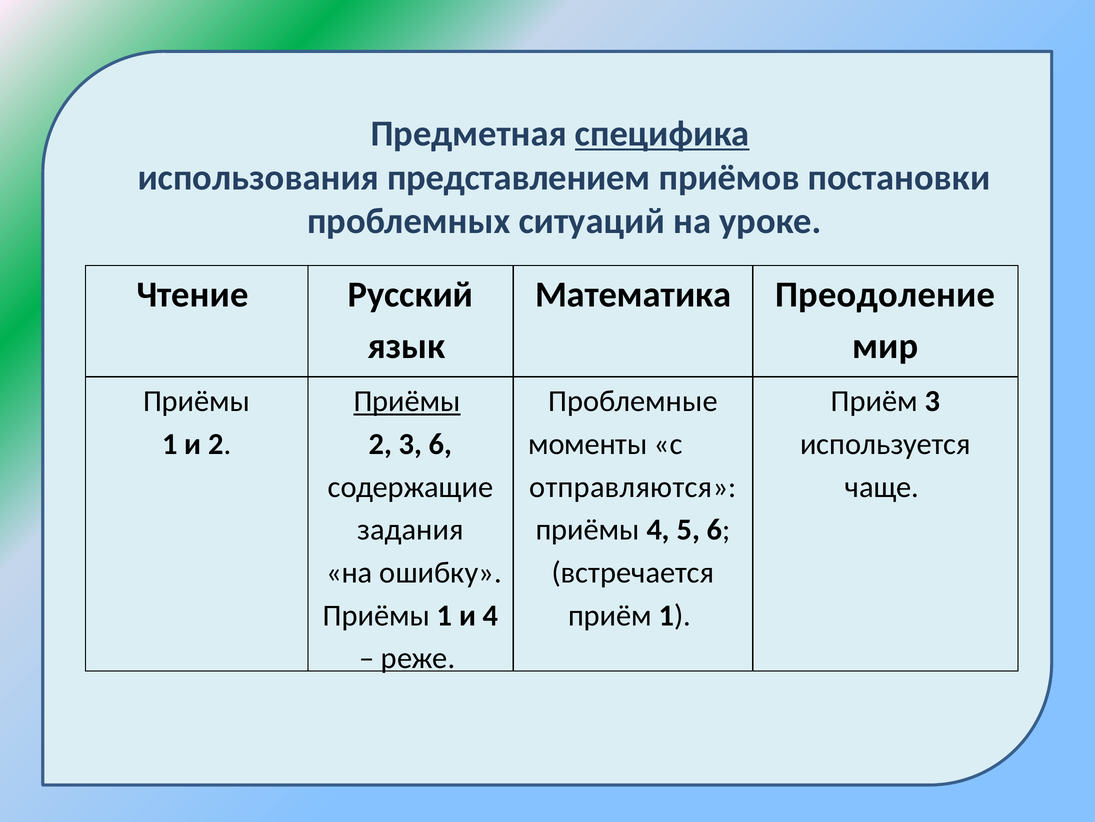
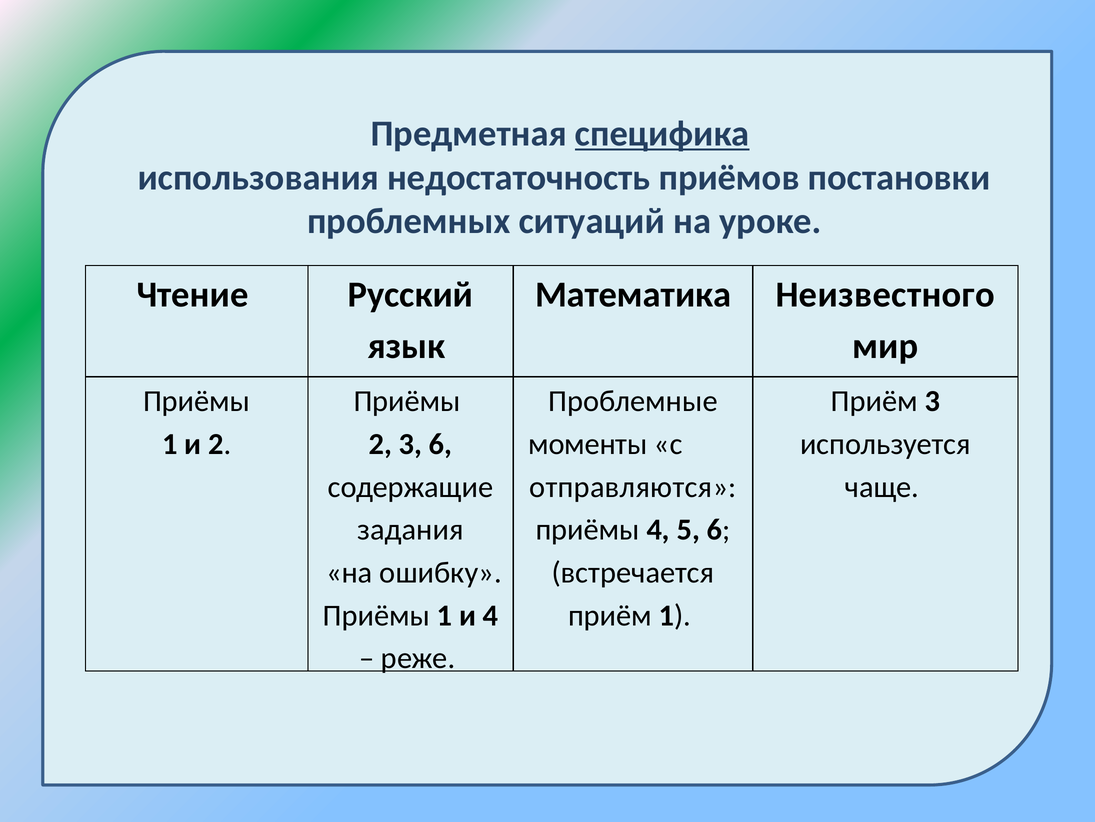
представлением: представлением -> недостаточность (519, 177)
Преодоление: Преодоление -> Неизвестного (885, 294)
Приёмы underline: present -> none (407, 401)
